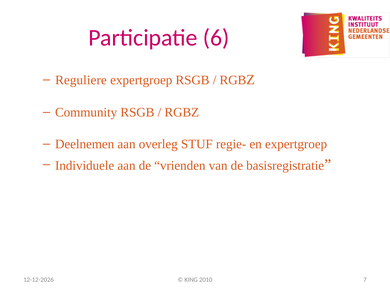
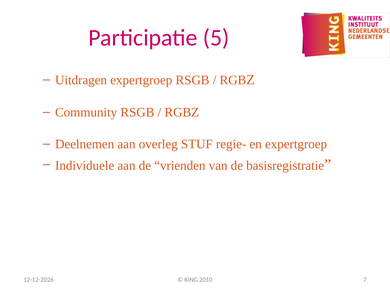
6: 6 -> 5 (216, 38)
Reguliere: Reguliere -> Uitdragen (81, 80)
